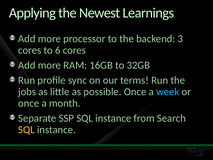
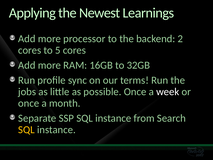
3: 3 -> 2 (180, 39)
6: 6 -> 5 (58, 50)
week colour: light blue -> white (168, 92)
